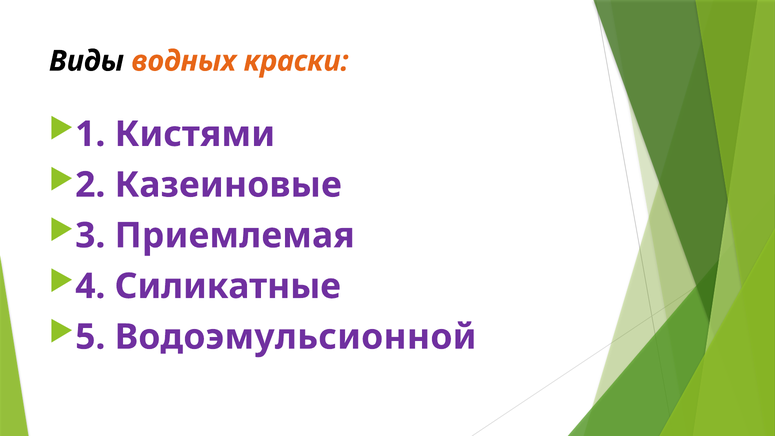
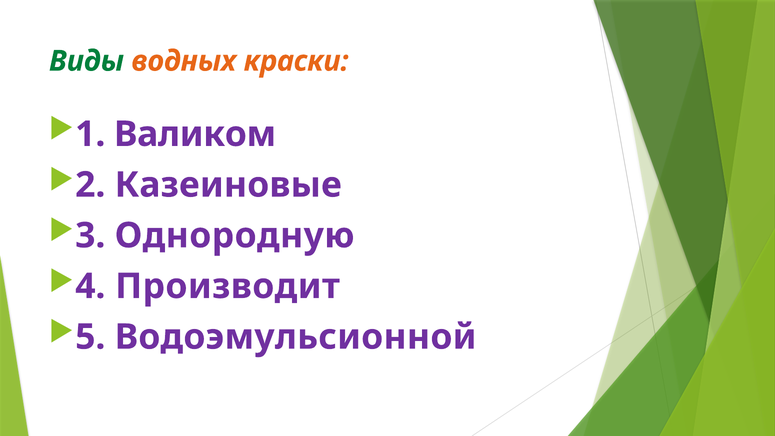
Виды colour: black -> green (86, 61)
Кистями: Кистями -> Валиком (195, 134)
Приемлемая: Приемлемая -> Однородную (235, 236)
Силикатные: Силикатные -> Производит (227, 286)
